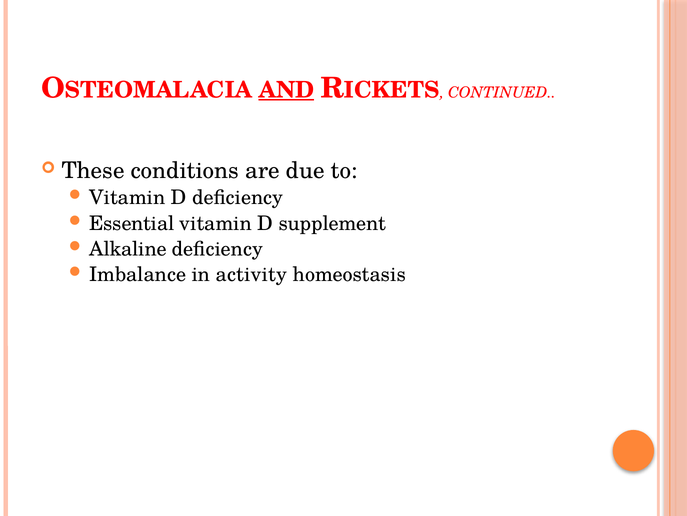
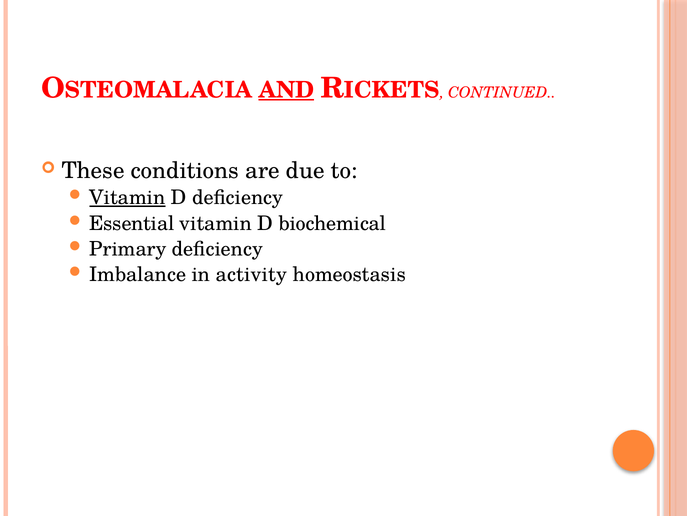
Vitamin underline: none -> present (127, 197)
supplement: supplement -> biochemical (332, 223)
Alkaline: Alkaline -> Primary (128, 249)
